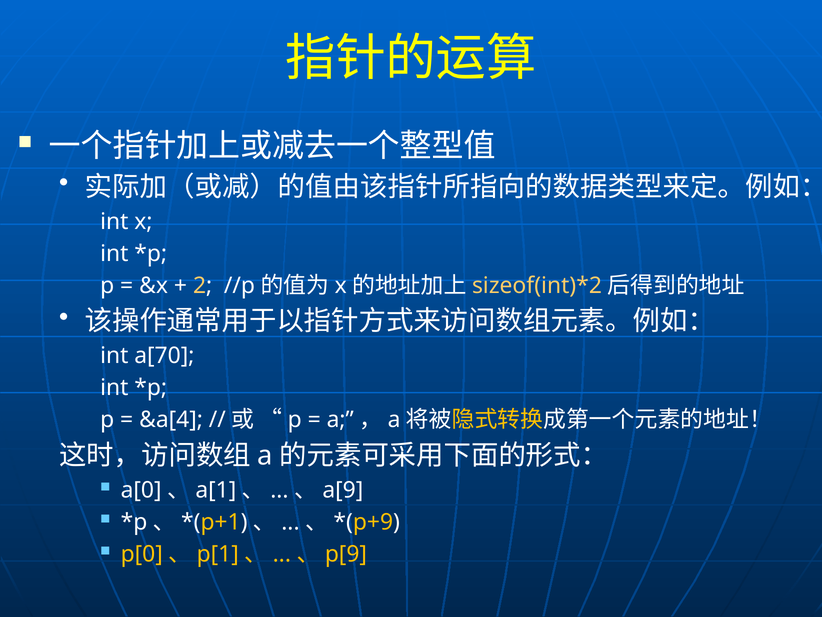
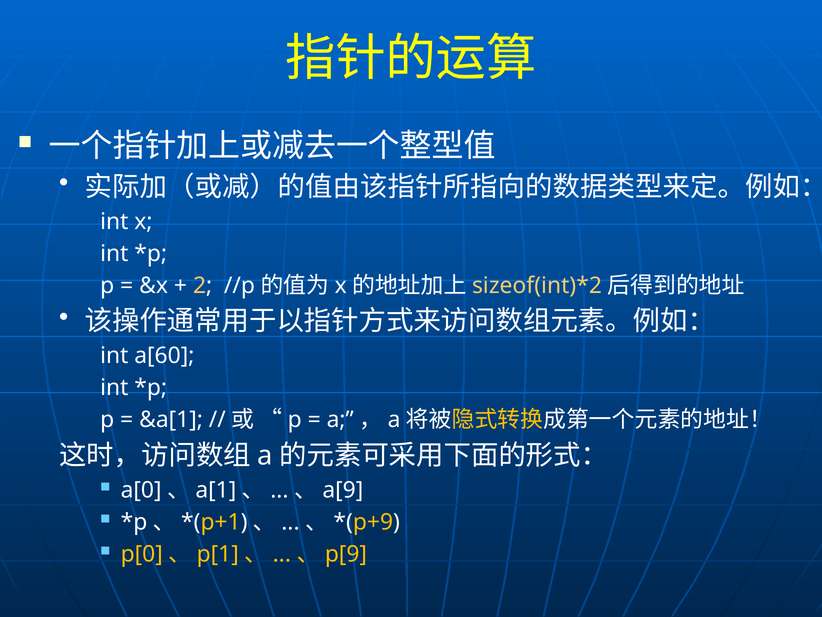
a[70: a[70 -> a[60 (164, 356)
&a[4: &a[4 -> &a[1 (171, 420)
